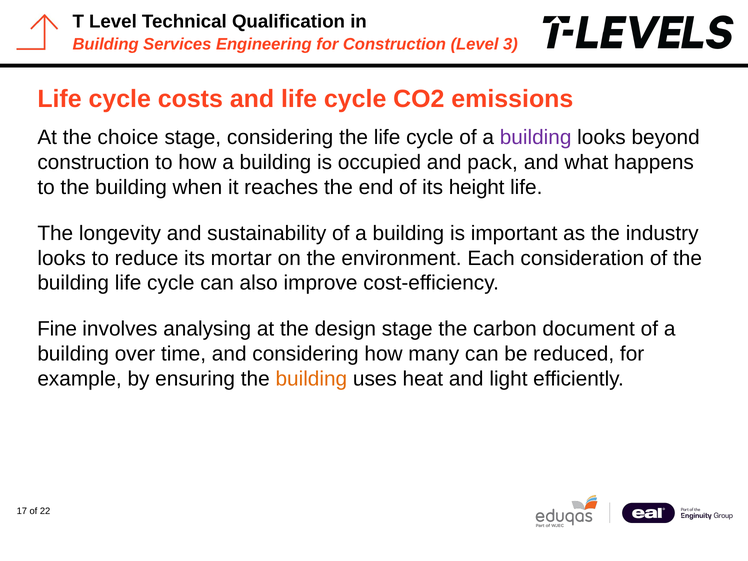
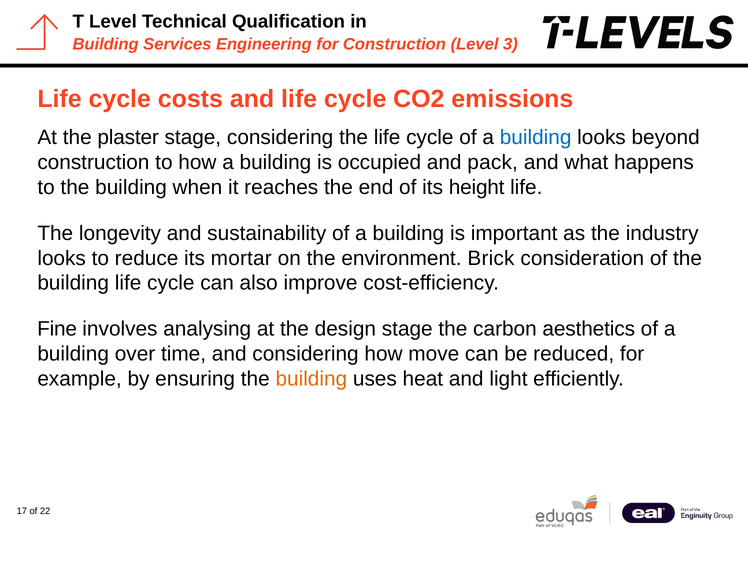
choice: choice -> plaster (128, 138)
building colour: purple -> blue (536, 138)
Each: Each -> Brick (491, 258)
document: document -> aesthetics (589, 329)
many: many -> move (434, 354)
